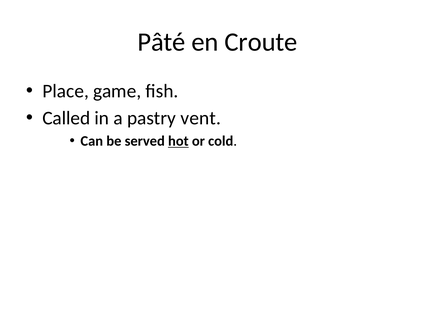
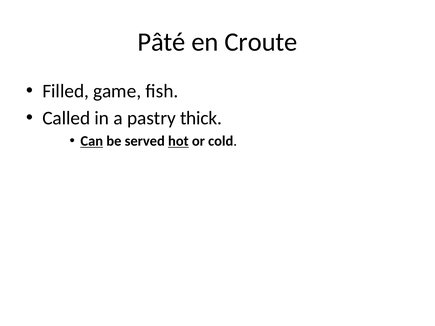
Place: Place -> Filled (66, 91)
vent: vent -> thick (201, 118)
Can underline: none -> present (92, 141)
